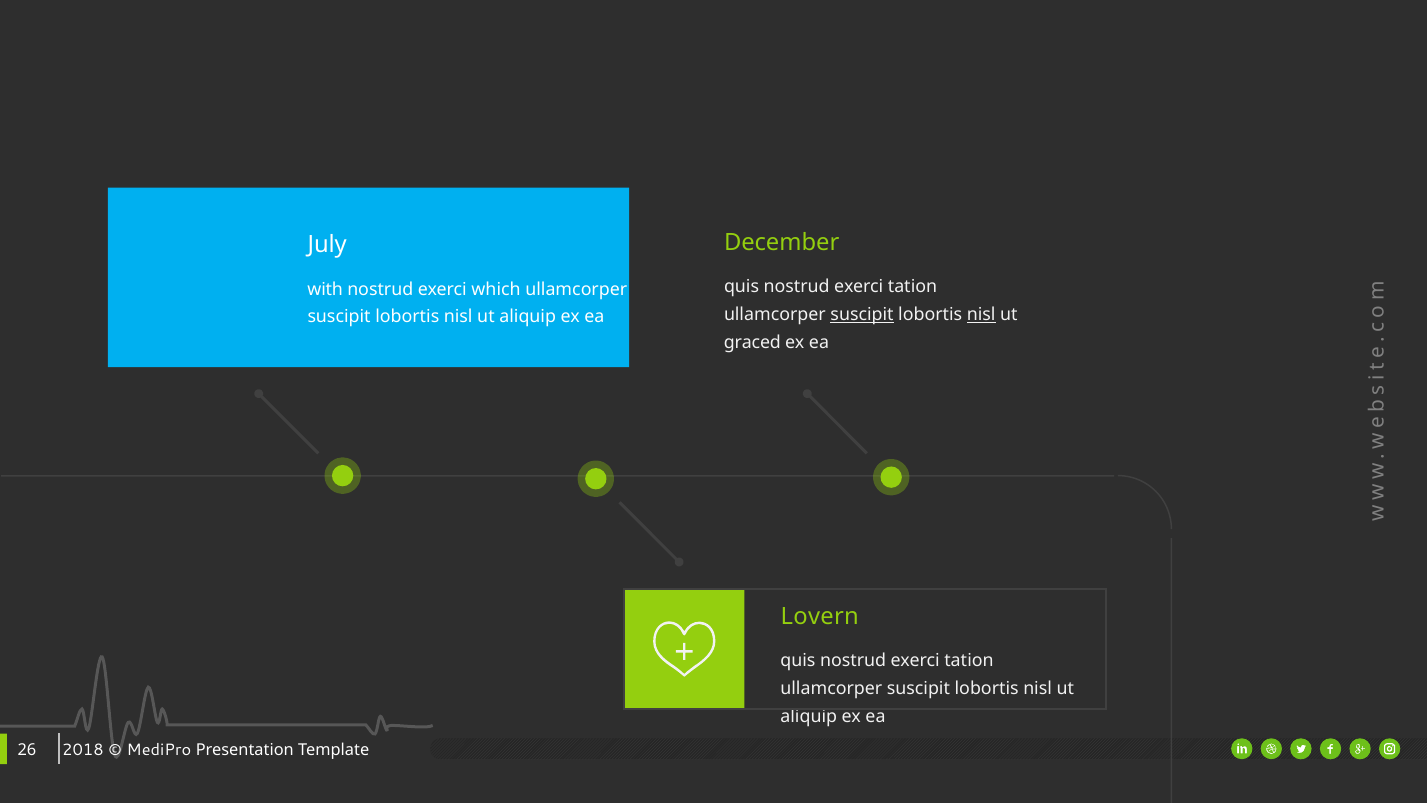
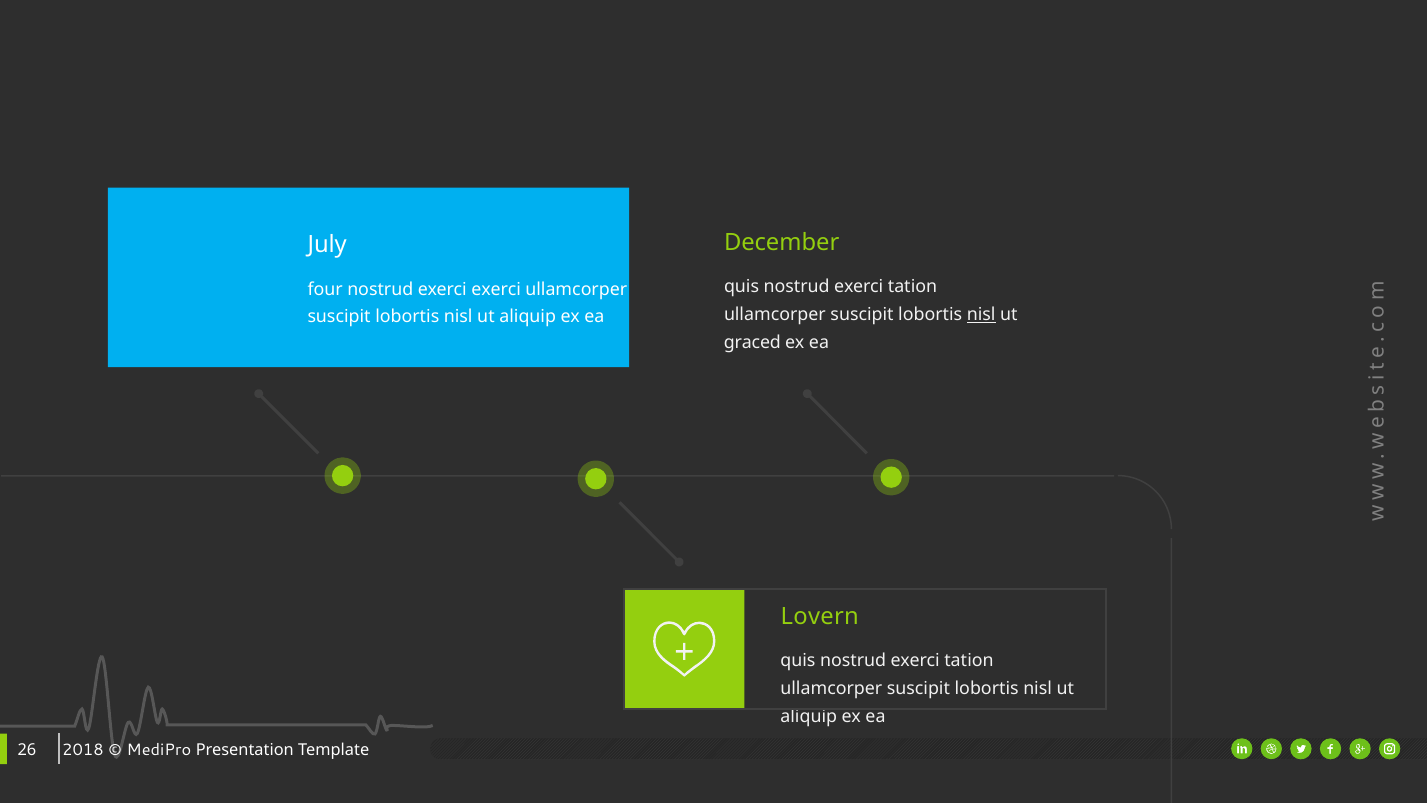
with: with -> four (325, 289)
exerci which: which -> exerci (496, 289)
suscipit underline: present -> none (862, 315)
